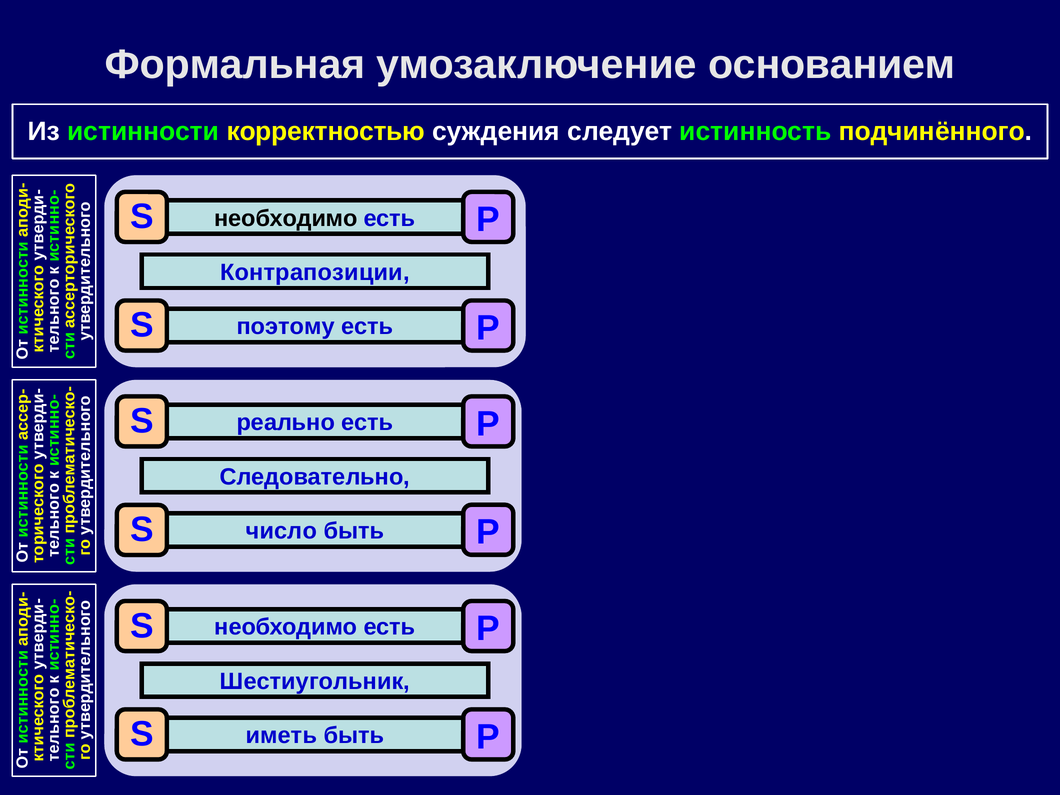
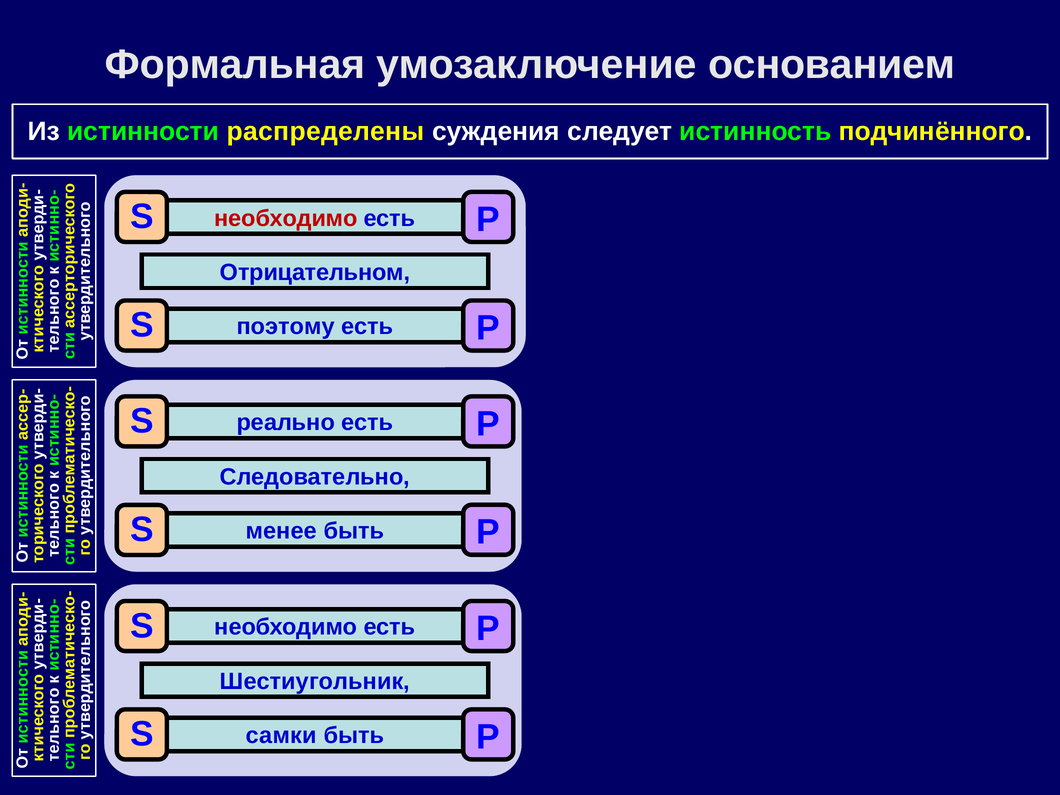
корректностью: корректностью -> распределены (326, 131)
необходимо colour: black -> red (286, 218)
Контрапозиции: Контрапозиции -> Отрицательном (315, 272)
число: число -> менее (281, 531)
иметь: иметь -> самки (281, 736)
